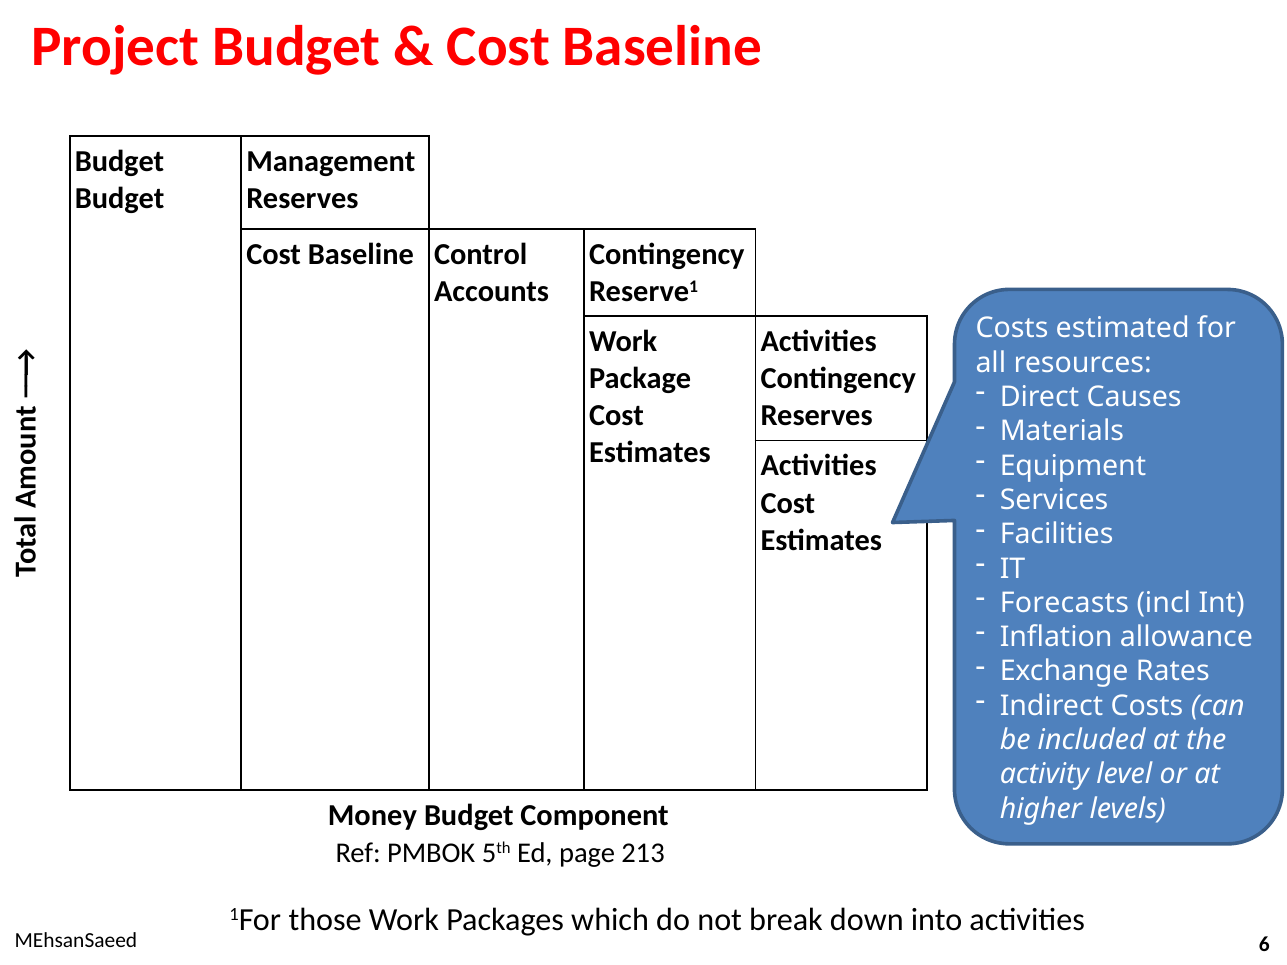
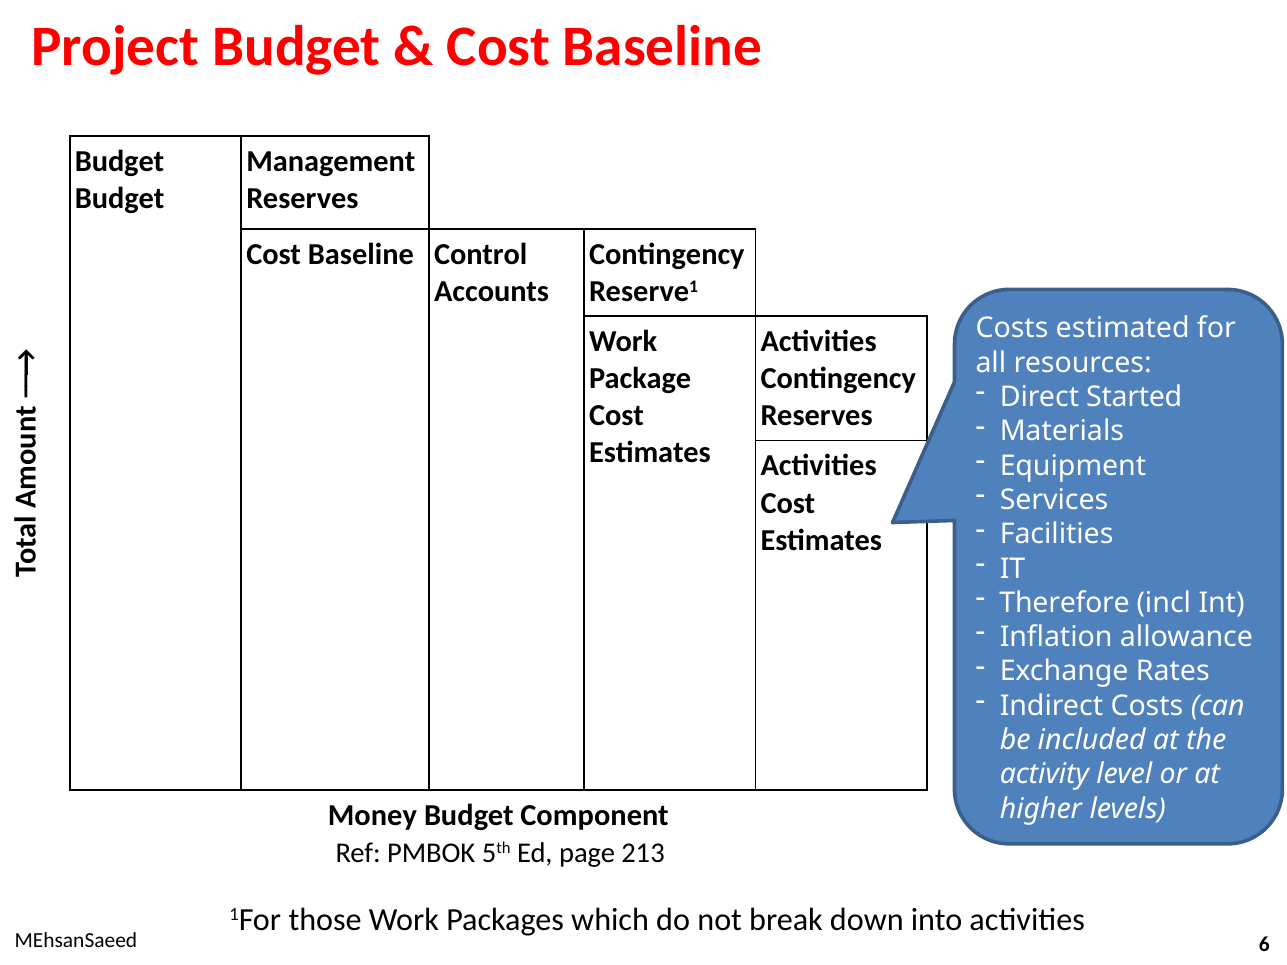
Causes: Causes -> Started (1134, 397)
Forecasts: Forecasts -> Therefore (1065, 603)
